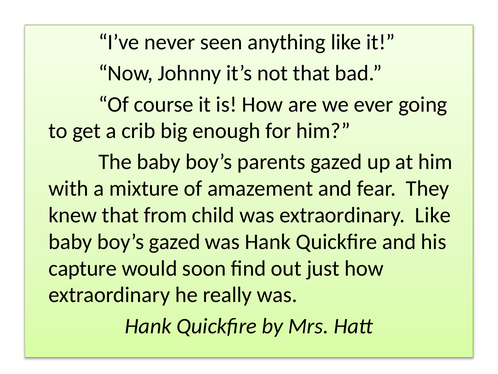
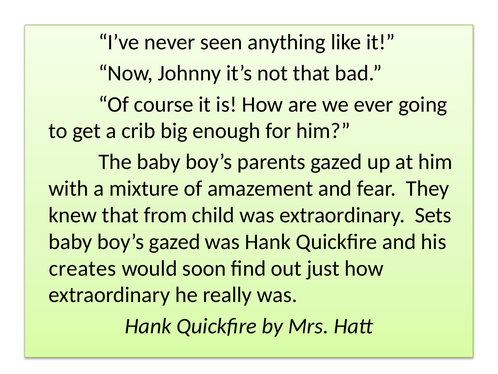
extraordinary Like: Like -> Sets (433, 215)
capture: capture -> creates (83, 268)
